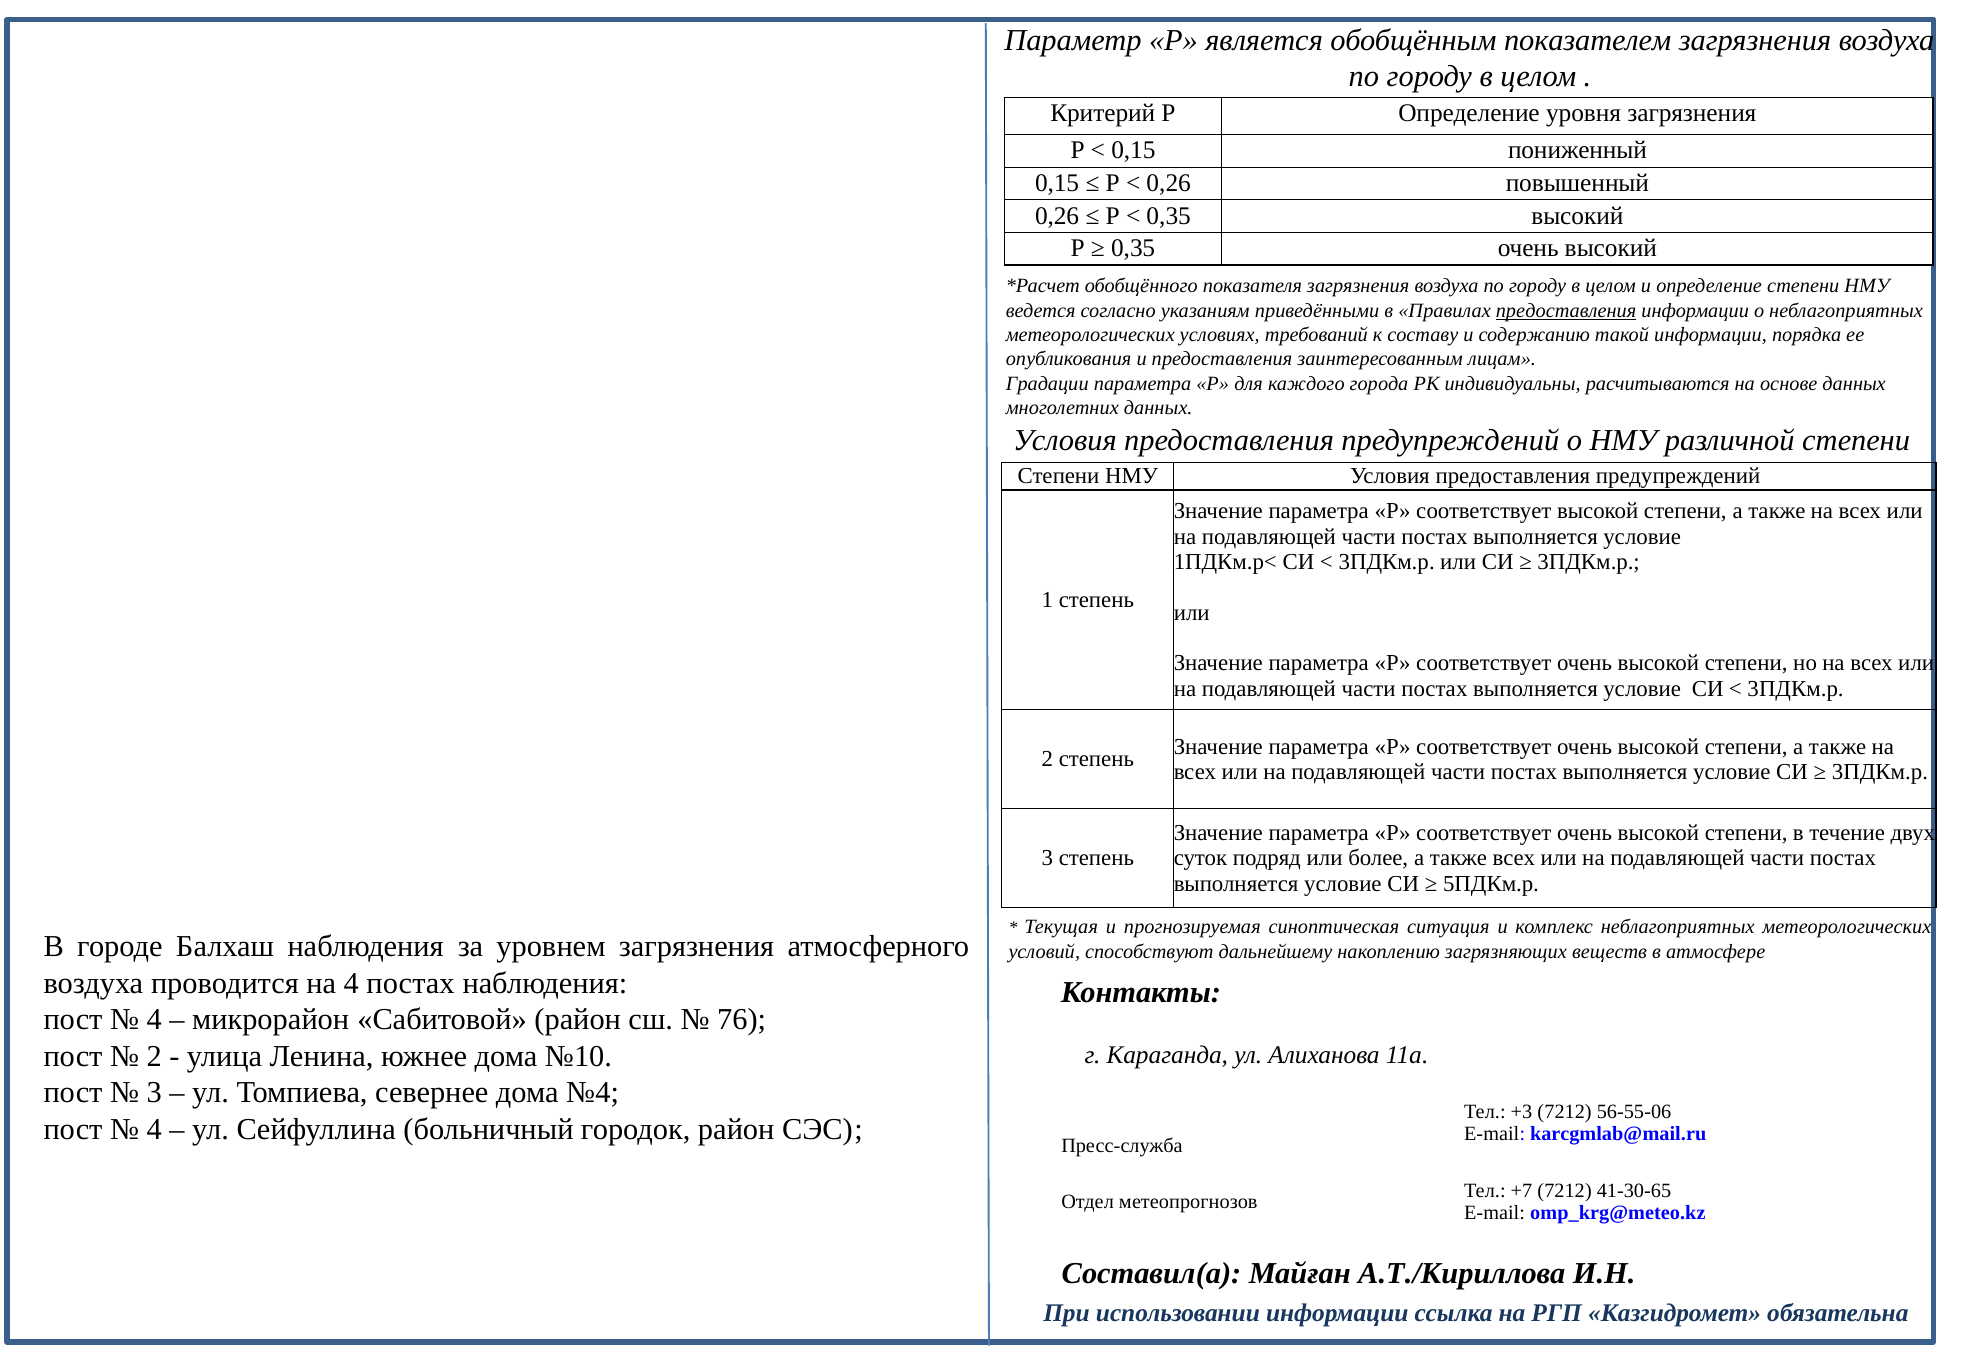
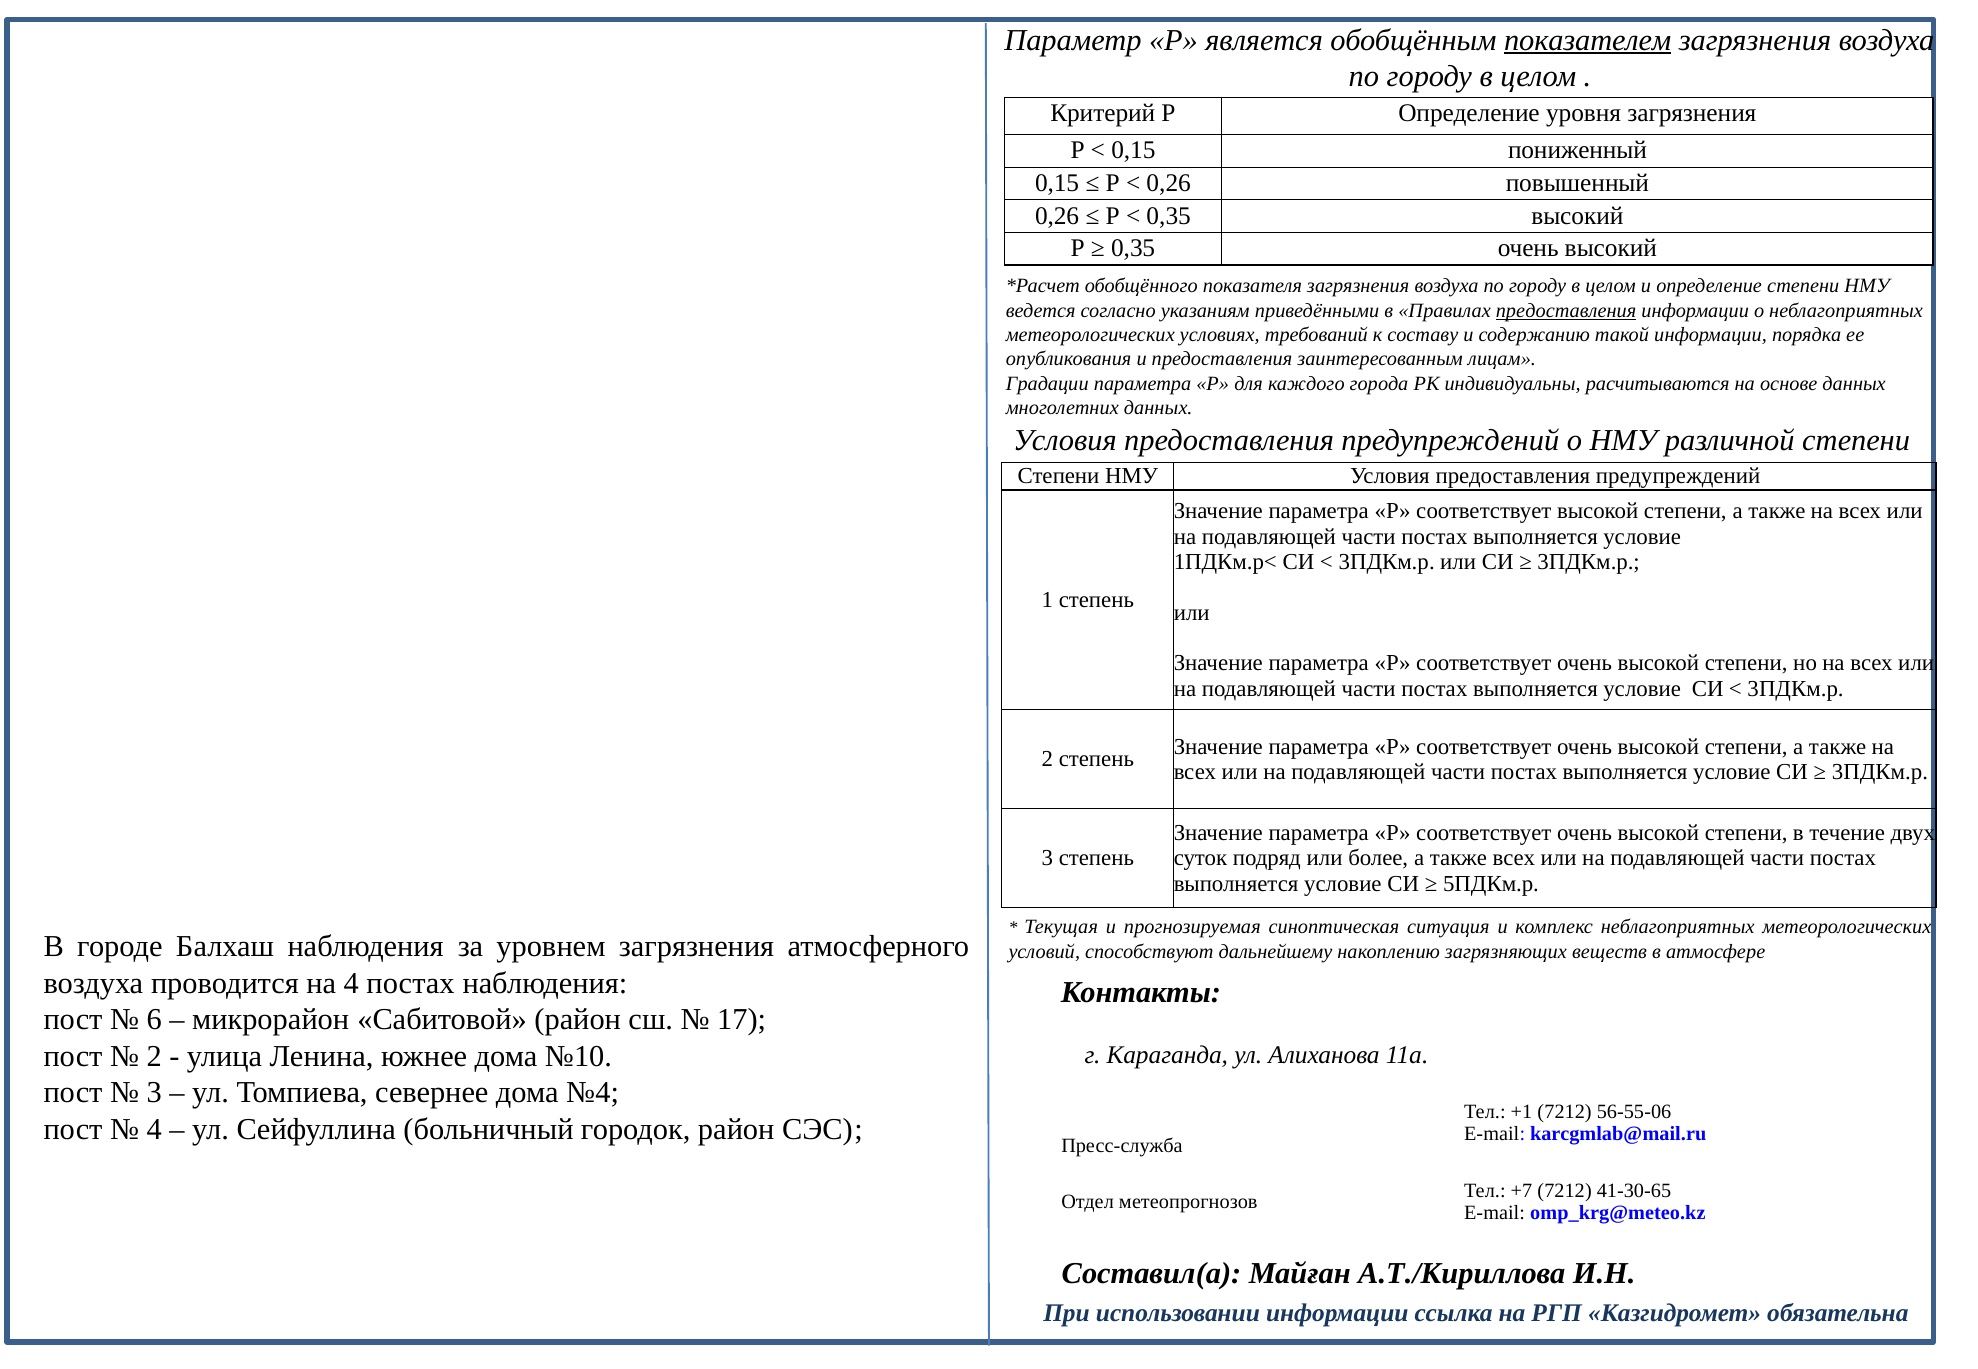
показателем underline: none -> present (1588, 40)
4: 4 -> 6 (154, 1020)
76: 76 -> 17 (742, 1020)
+3: +3 -> +1 (1521, 1112)
